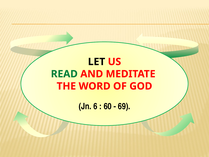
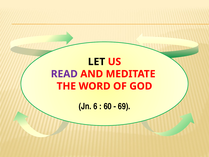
READ colour: green -> purple (64, 74)
